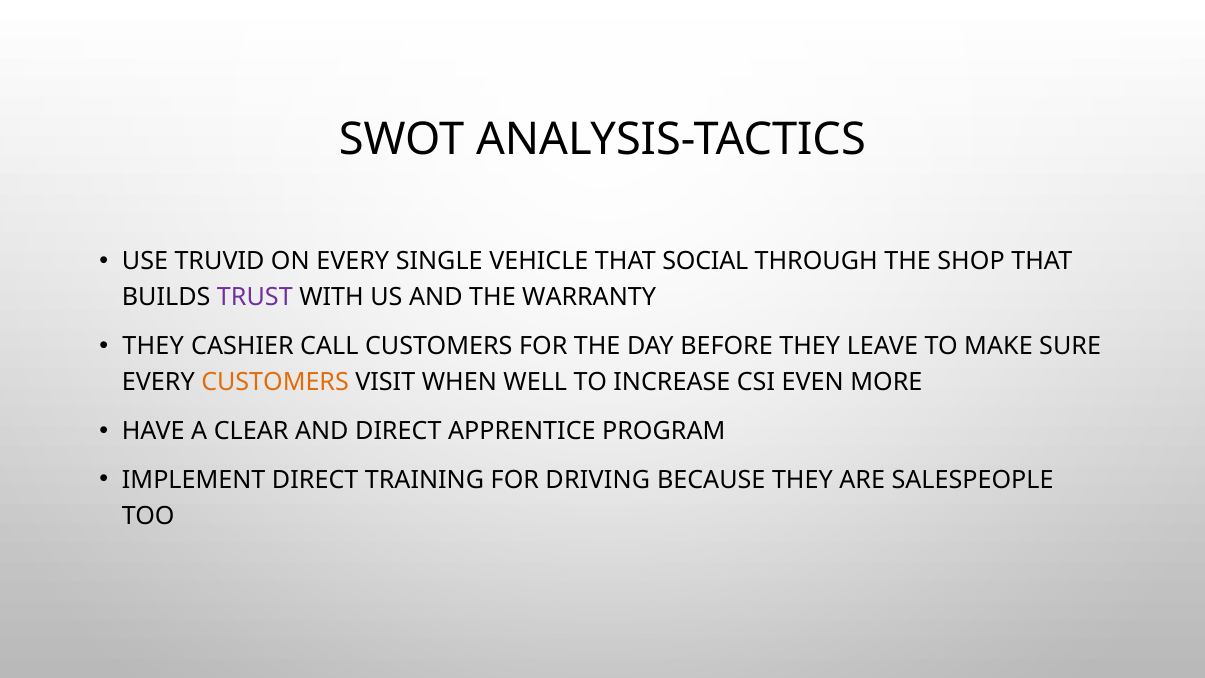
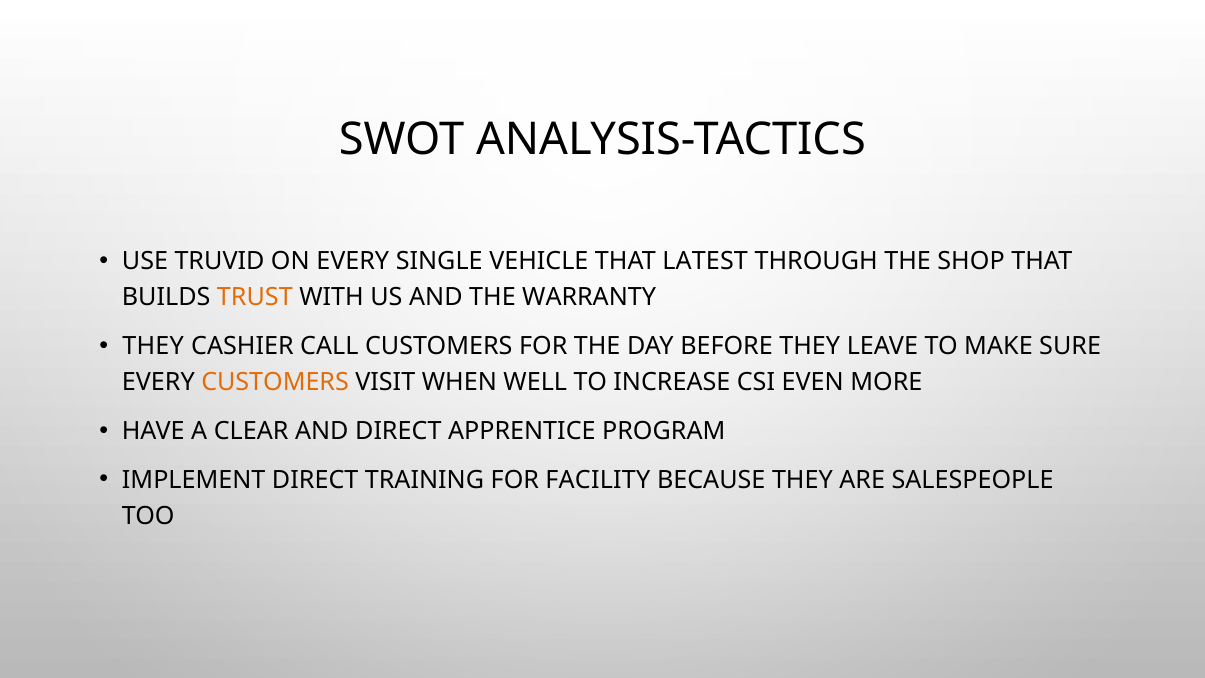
SOCIAL: SOCIAL -> LATEST (705, 261)
TRUST colour: purple -> orange (255, 297)
DRIVING: DRIVING -> FACILITY (598, 480)
